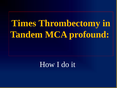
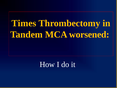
profound: profound -> worsened (89, 34)
